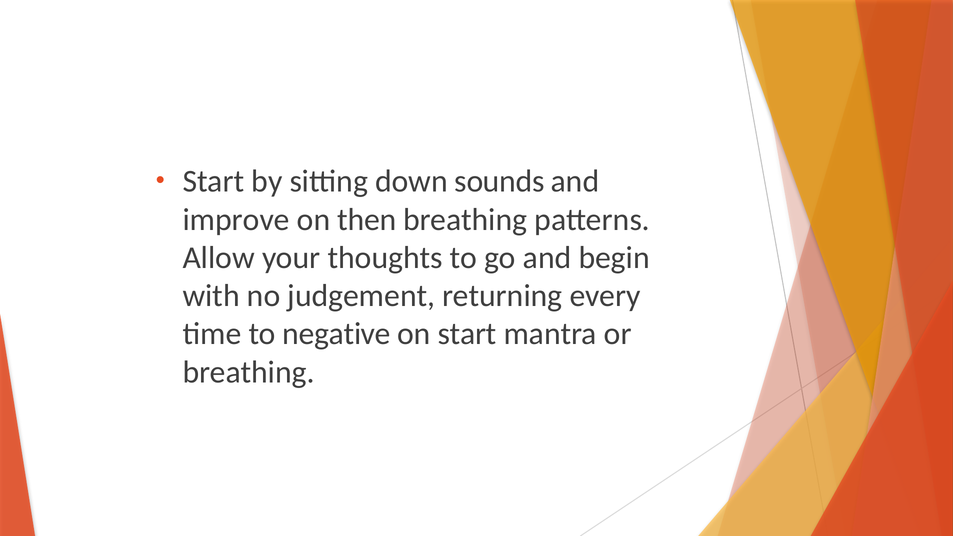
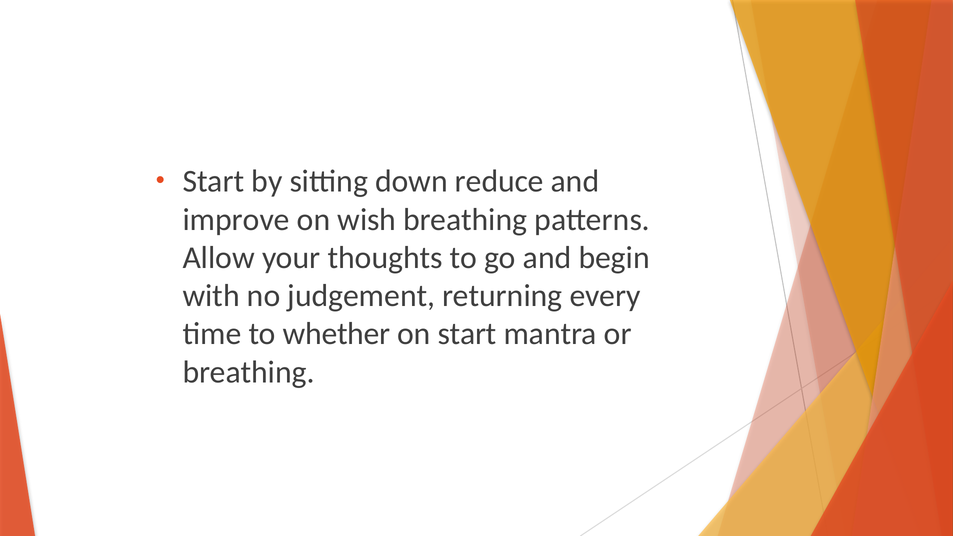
sounds: sounds -> reduce (499, 182)
then: then -> wish (367, 220)
negative: negative -> whether (337, 334)
